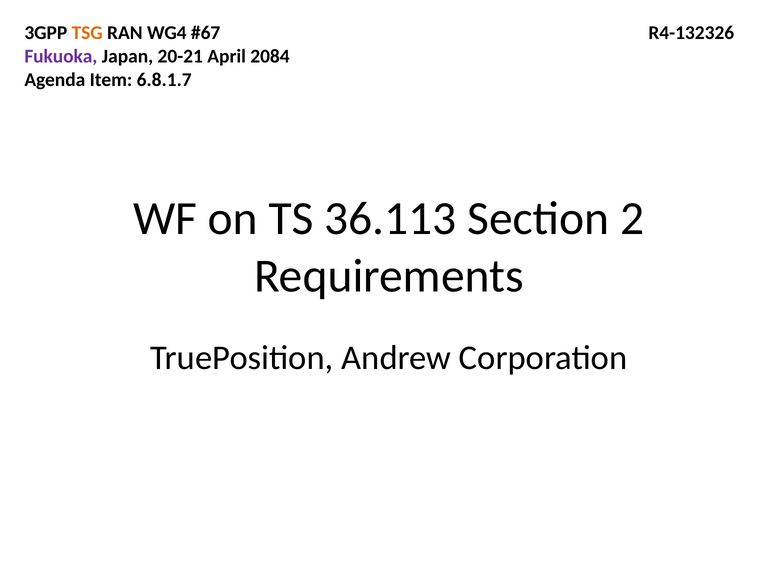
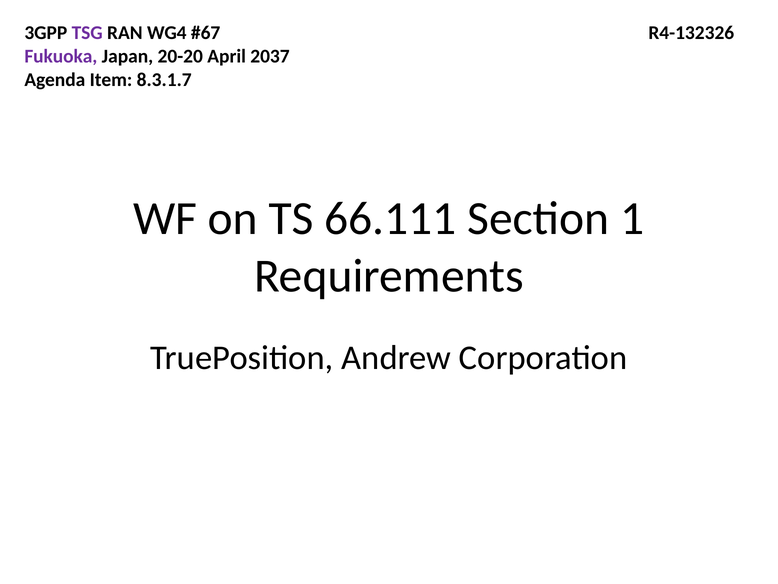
TSG colour: orange -> purple (87, 33)
20-21: 20-21 -> 20-20 (180, 56)
2084: 2084 -> 2037 (270, 56)
6.8.1.7: 6.8.1.7 -> 8.3.1.7 (164, 80)
36.113: 36.113 -> 66.111 (390, 219)
2: 2 -> 1 (632, 219)
